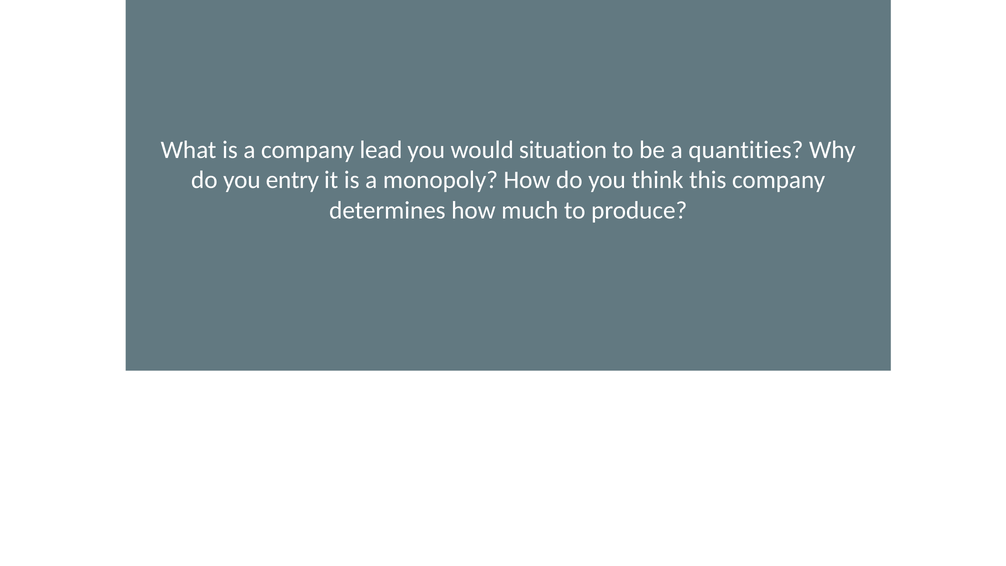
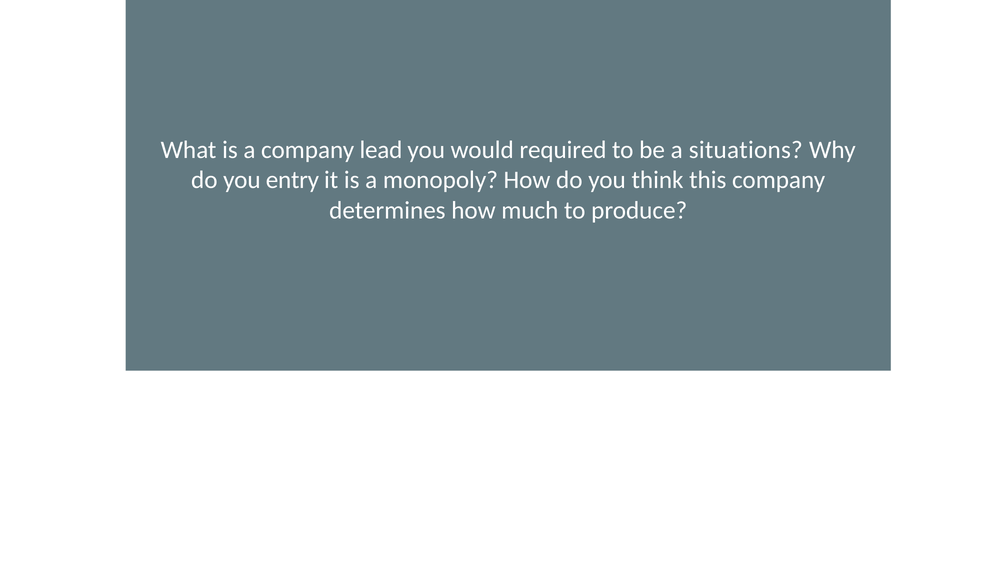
situation: situation -> required (563, 150)
quantities: quantities -> situations (746, 150)
